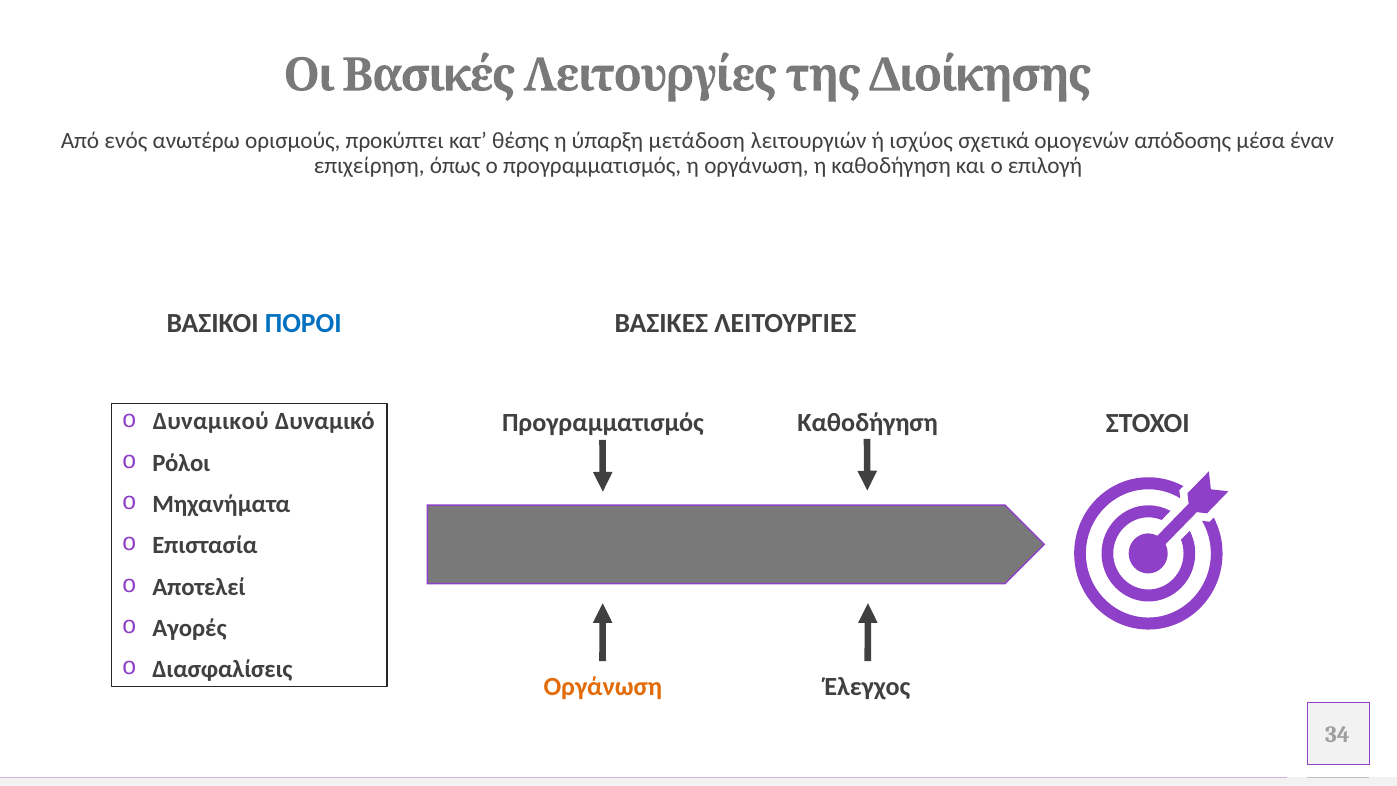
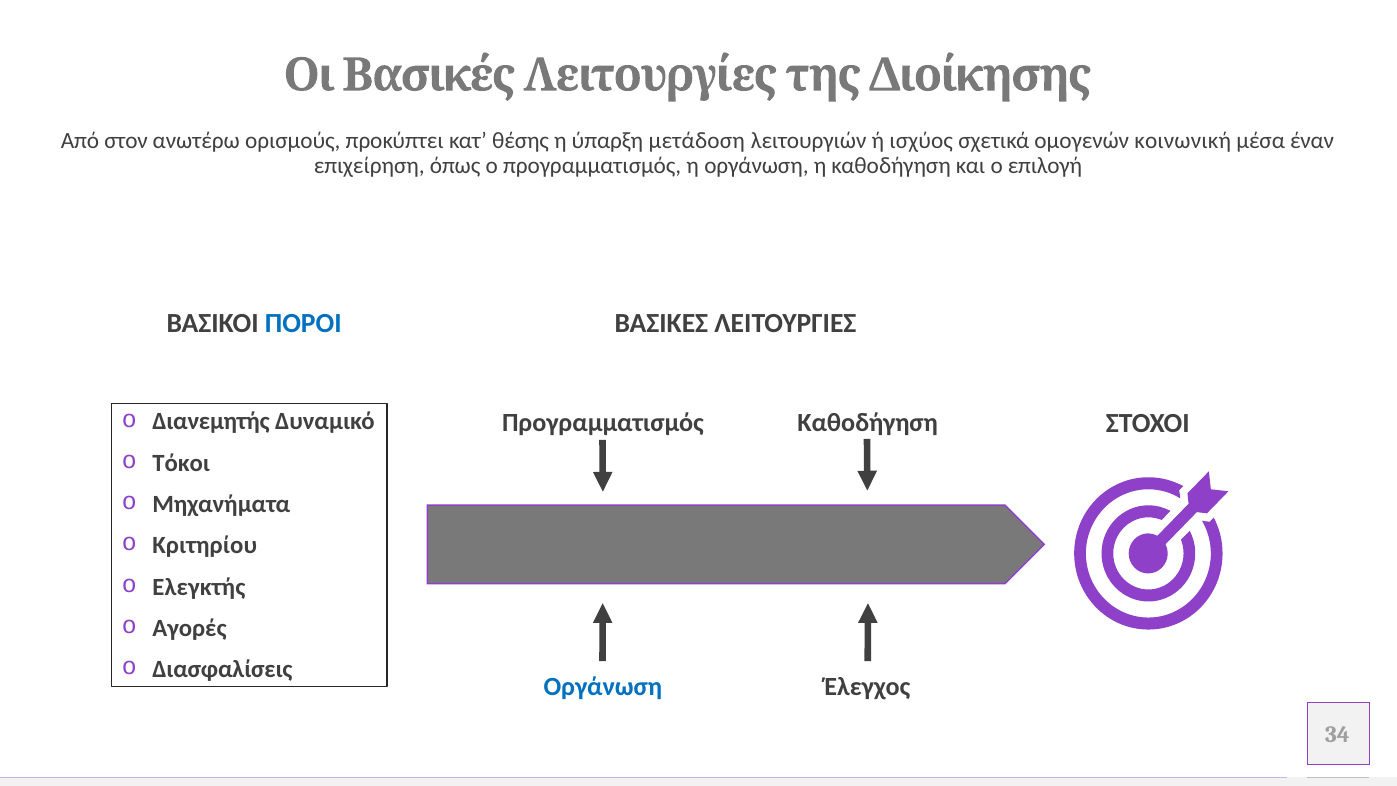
ενός: ενός -> στον (126, 141)
απόδοσης: απόδοσης -> κοινωνική (1183, 141)
Δυναμικού: Δυναμικού -> Διανεμητής (211, 422)
Ρόλοι: Ρόλοι -> Τόκοι (181, 463)
Επιστασία: Επιστασία -> Κριτηρίου (205, 546)
Αποτελεί: Αποτελεί -> Ελεγκτής (199, 587)
Οργάνωση colour: orange -> blue (603, 686)
